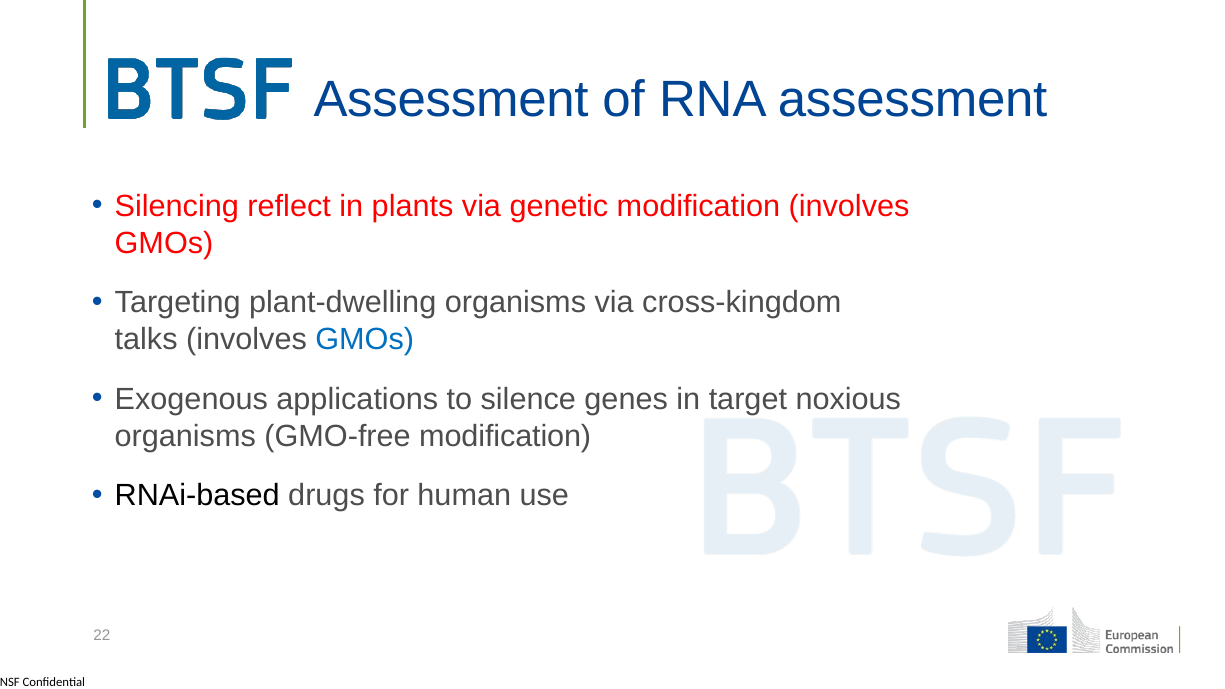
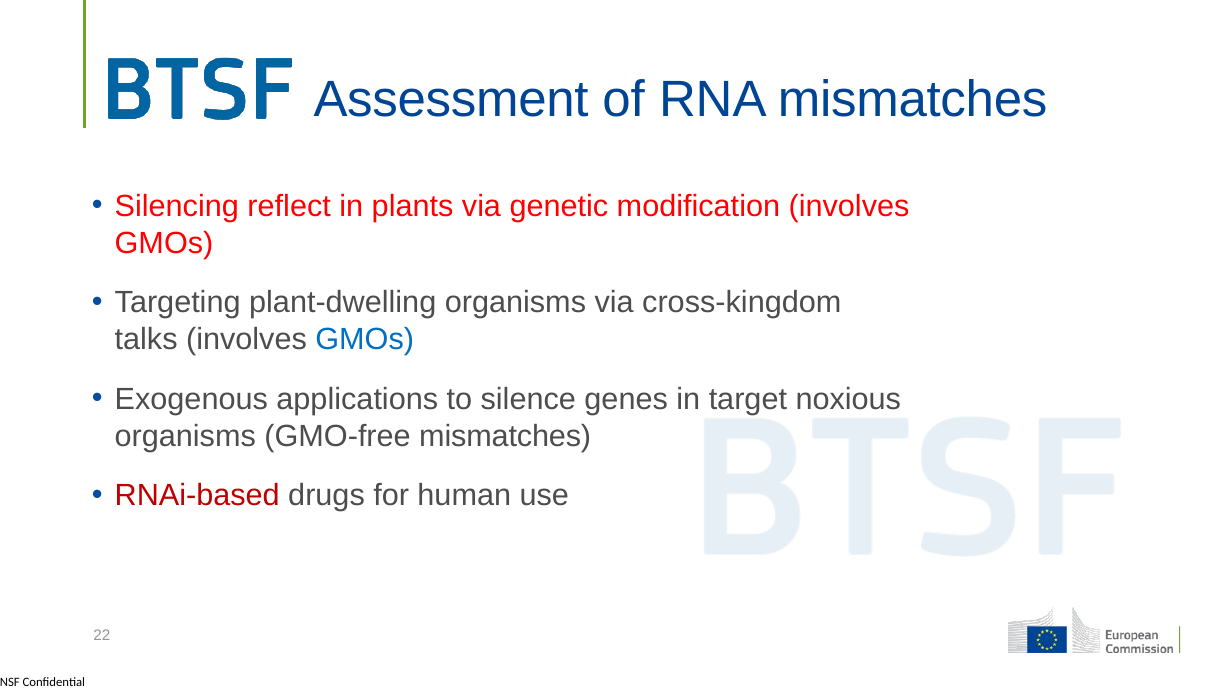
RNA assessment: assessment -> mismatches (913, 99)
GMO-free modification: modification -> mismatches (505, 436)
RNAi-based colour: black -> red (197, 496)
